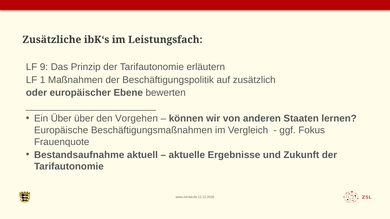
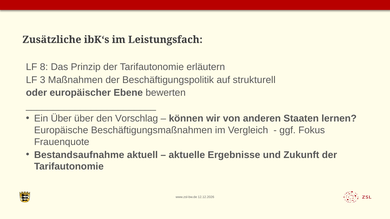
9: 9 -> 8 (44, 67)
1: 1 -> 3 (43, 80)
zusätzlich: zusätzlich -> strukturell (254, 80)
Vorgehen: Vorgehen -> Vorschlag (137, 119)
